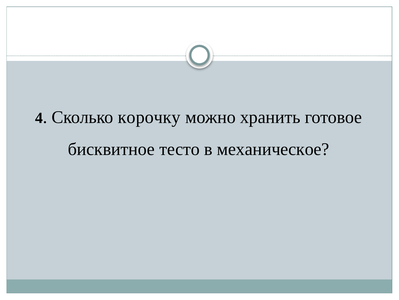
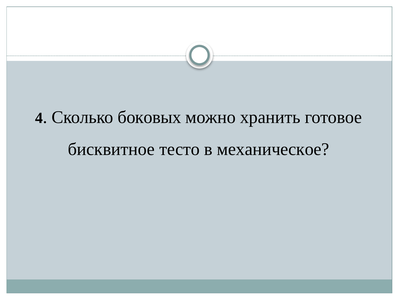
корочку: корочку -> боковых (149, 117)
